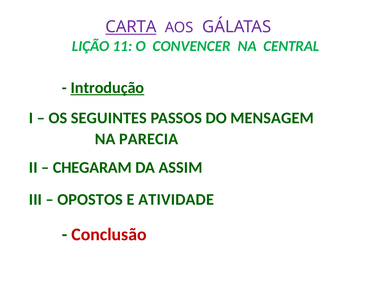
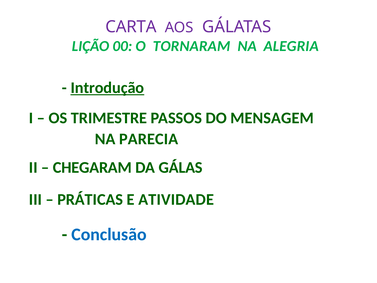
CARTA underline: present -> none (131, 27)
11: 11 -> 00 (122, 46)
CONVENCER: CONVENCER -> TORNARAM (192, 46)
CENTRAL: CENTRAL -> ALEGRIA (291, 46)
SEGUINTES: SEGUINTES -> TRIMESTRE (109, 118)
ASSIM: ASSIM -> GÁLAS (181, 167)
OPOSTOS: OPOSTOS -> PRÁTICAS (90, 199)
Conclusão colour: red -> blue (109, 234)
